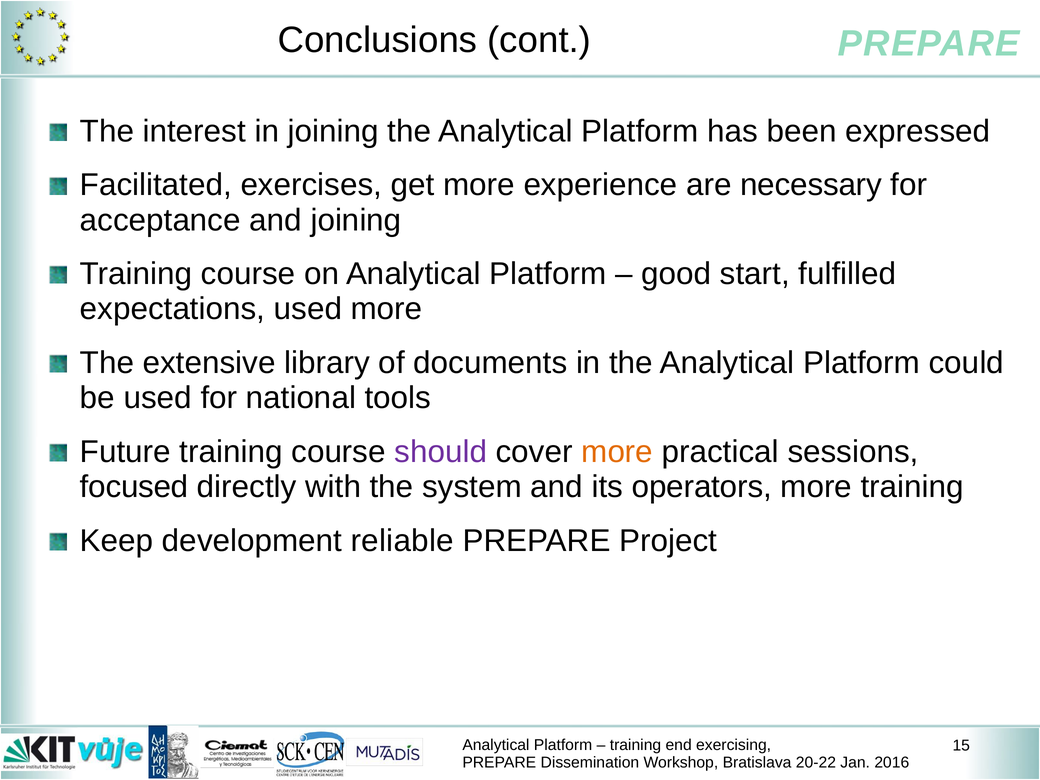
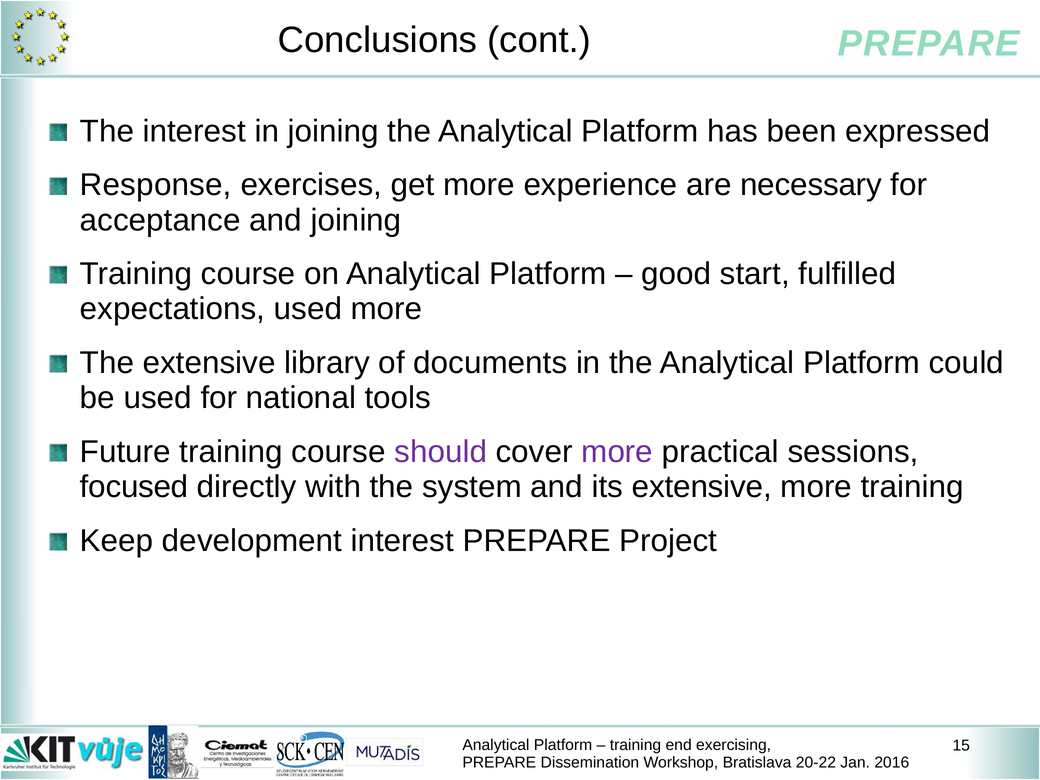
Facilitated: Facilitated -> Response (156, 185)
more colour: orange -> purple (617, 452)
its operators: operators -> extensive (702, 487)
development reliable: reliable -> interest (402, 541)
